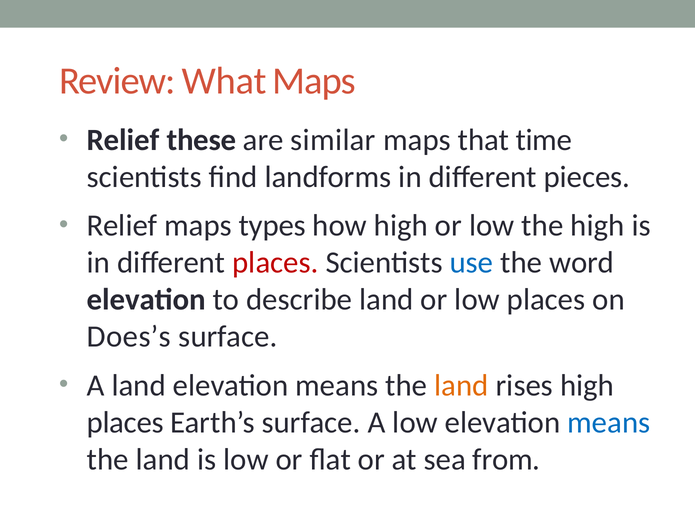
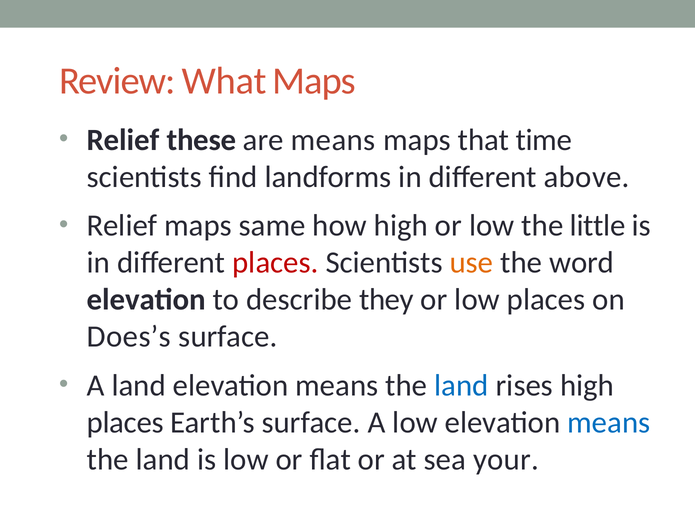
are similar: similar -> means (333, 140)
pieces: pieces -> above (587, 177)
types: types -> same (272, 226)
the high: high -> little (598, 226)
use colour: blue -> orange (471, 263)
describe land: land -> they (386, 300)
land colour: orange -> blue (461, 386)
from: from -> your (506, 460)
